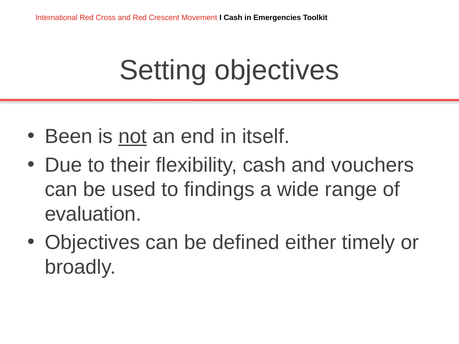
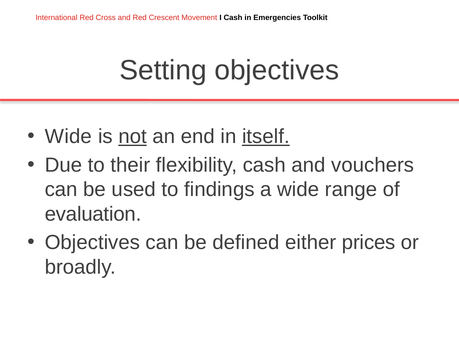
Been: Been -> Wide (68, 137)
itself underline: none -> present (266, 137)
timely: timely -> prices (369, 243)
